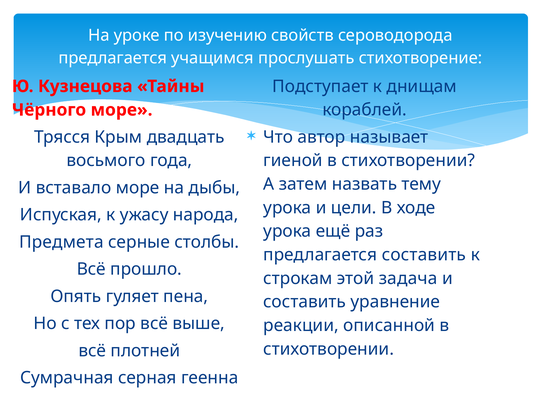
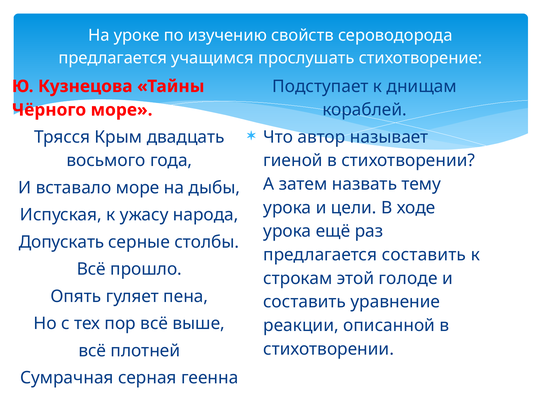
Предмета: Предмета -> Допускать (62, 242)
задача: задача -> голоде (408, 278)
